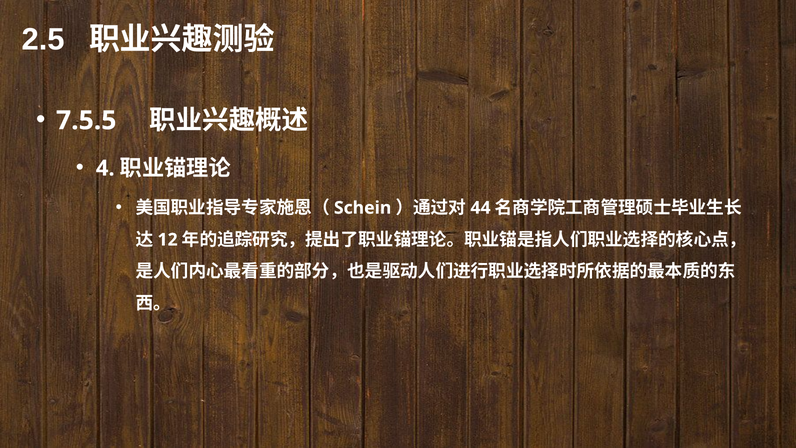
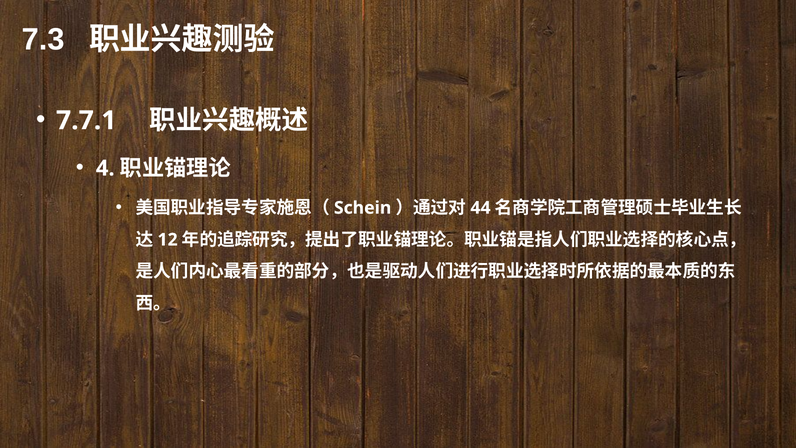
2.5: 2.5 -> 7.3 (43, 39)
7.5.5: 7.5.5 -> 7.7.1 (86, 120)
